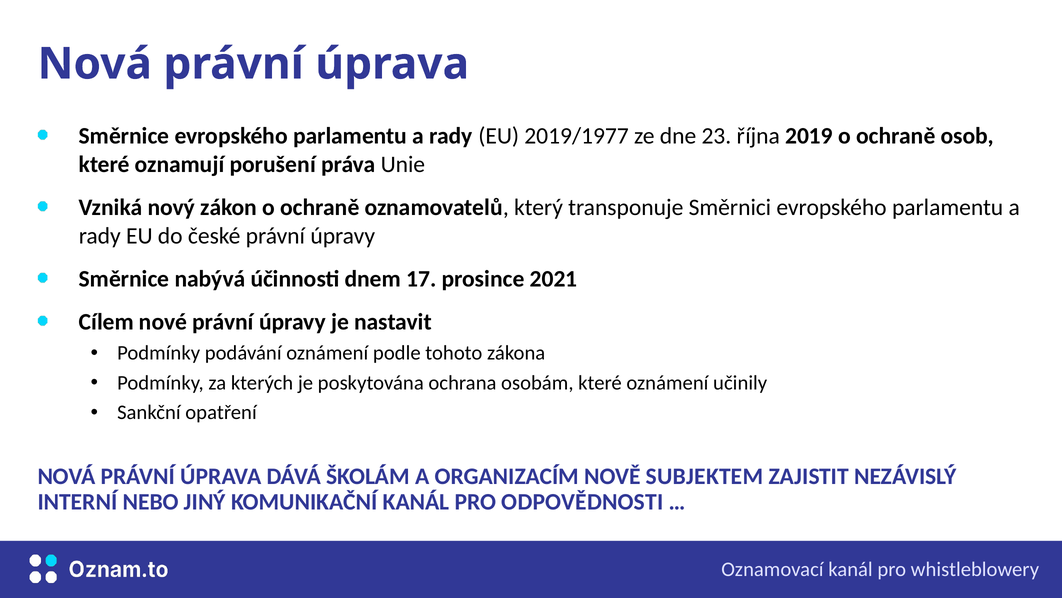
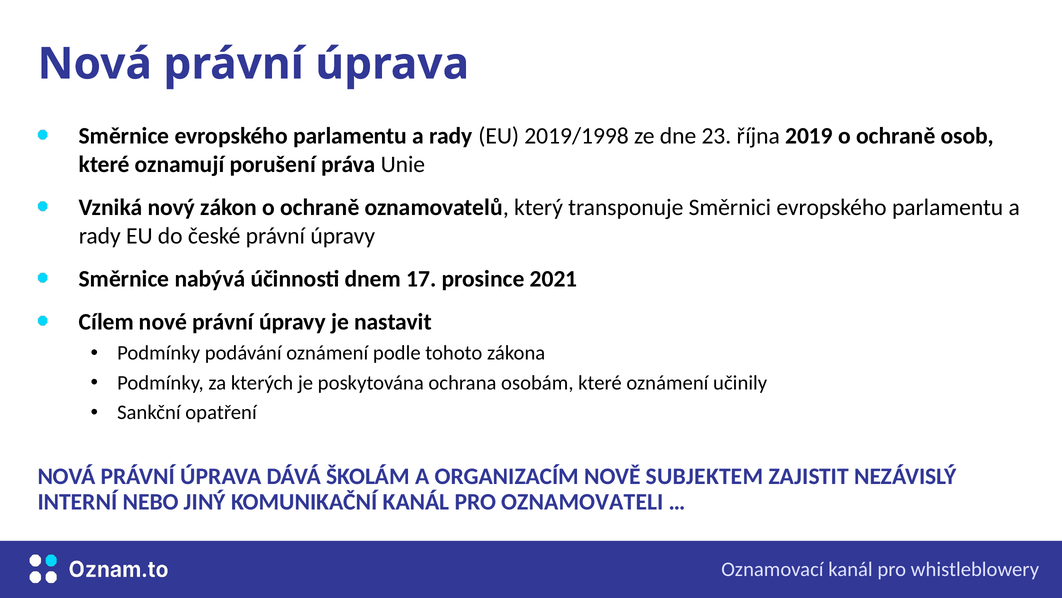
2019/1977: 2019/1977 -> 2019/1998 (577, 136)
ODPOVĚDNOSTI: ODPOVĚDNOSTI -> OZNAMOVATELI (582, 502)
